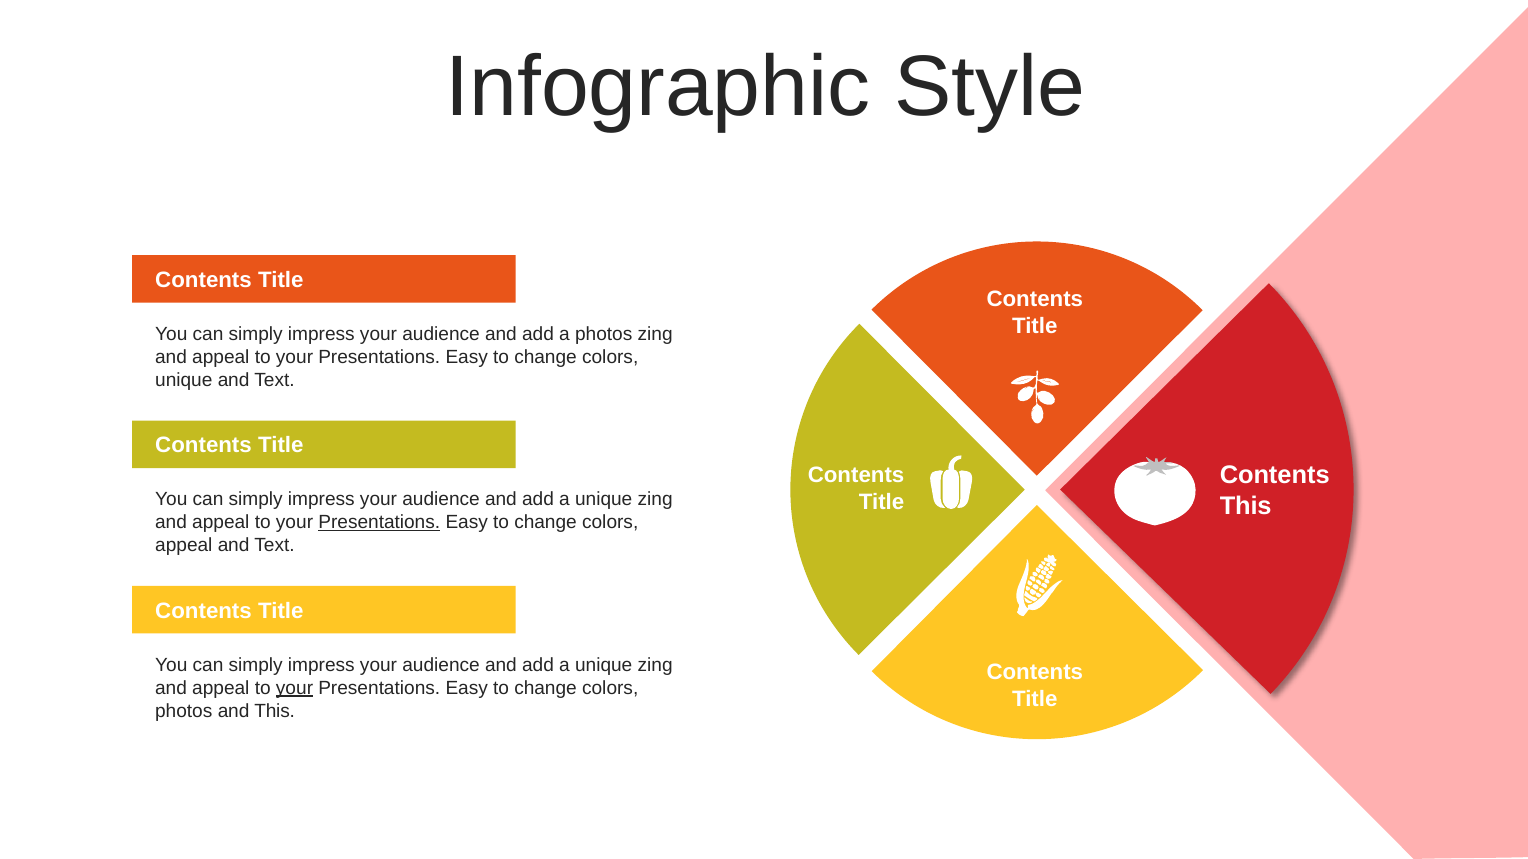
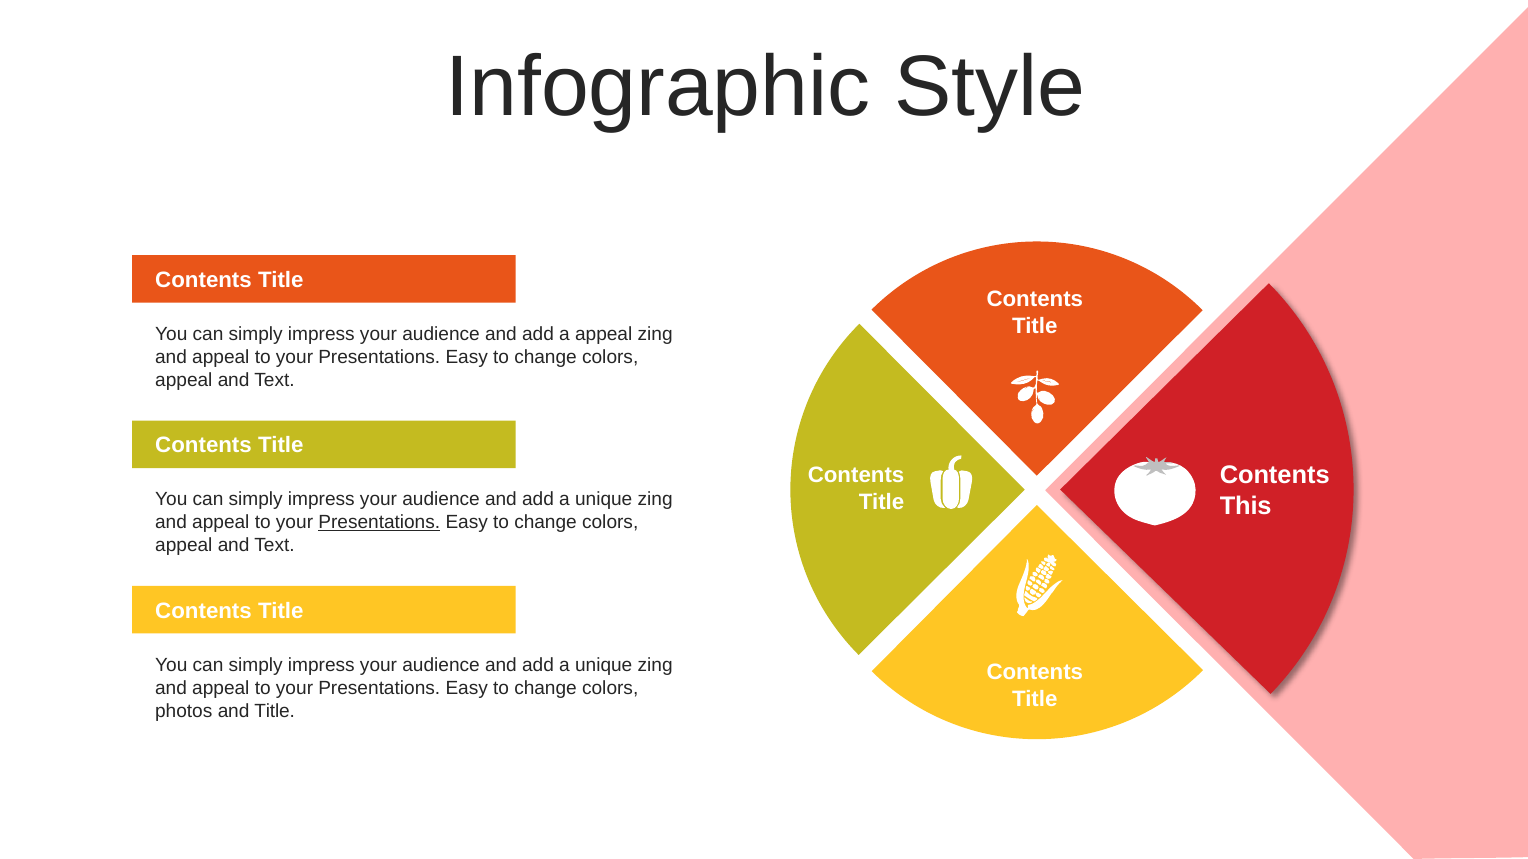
a photos: photos -> appeal (604, 335)
unique: unique -> appeal (184, 380)
your underline: present -> none (295, 688)
and This: This -> Title (275, 711)
